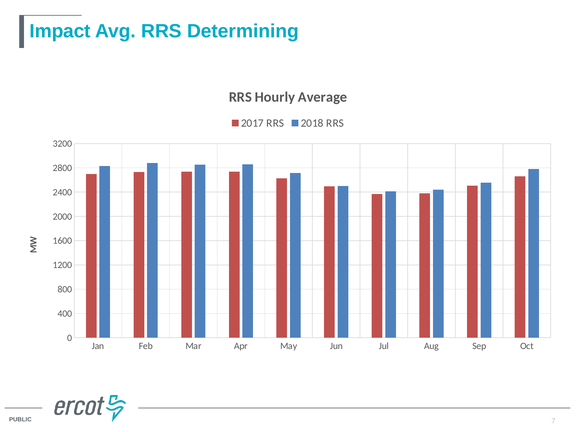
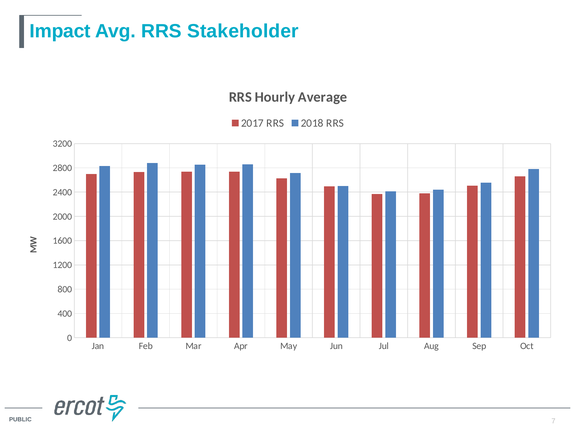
Determining: Determining -> Stakeholder (243, 31)
